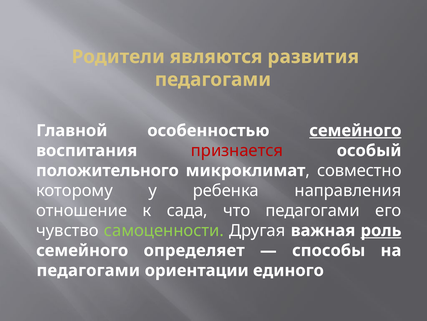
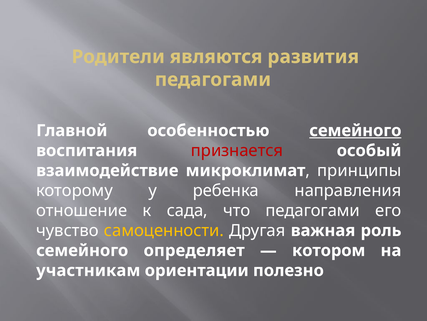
положительного: положительного -> взаимодействие (107, 170)
совместно: совместно -> принципы (359, 170)
самоценности colour: light green -> yellow (164, 230)
роль underline: present -> none (381, 230)
способы: способы -> котором (329, 250)
педагогами: педагогами -> участникам (88, 270)
единого: единого -> полезно (288, 270)
